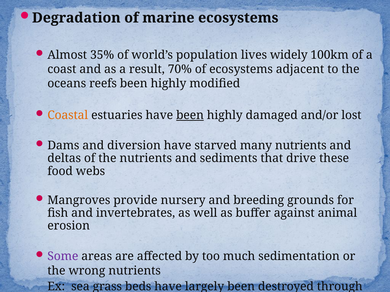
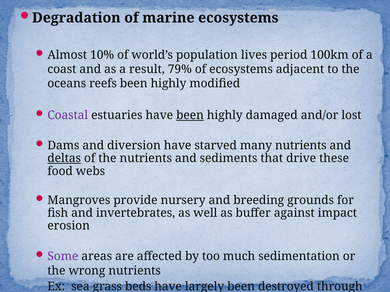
35%: 35% -> 10% (102, 55)
widely: widely -> period (289, 55)
70%: 70% -> 79% (180, 69)
Coastal colour: orange -> purple (68, 115)
deltas underline: none -> present (64, 159)
animal: animal -> impact (337, 213)
